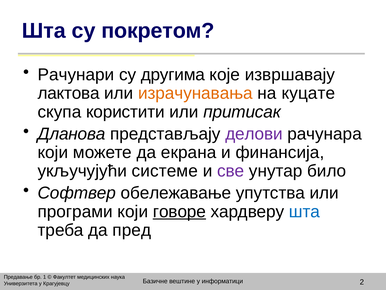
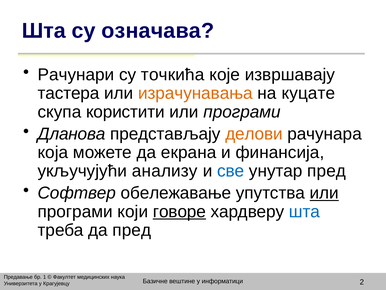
покретом: покретом -> означава (158, 31)
другима: другима -> точкића (173, 75)
лактова: лактова -> тастера (69, 93)
притисак: притисак -> програми (242, 112)
делови colour: purple -> orange (254, 134)
који: који -> која (53, 152)
системе: системе -> анализу (165, 171)
све colour: purple -> blue (231, 171)
унутар било: било -> пред (327, 171)
или underline: none -> present (324, 193)
